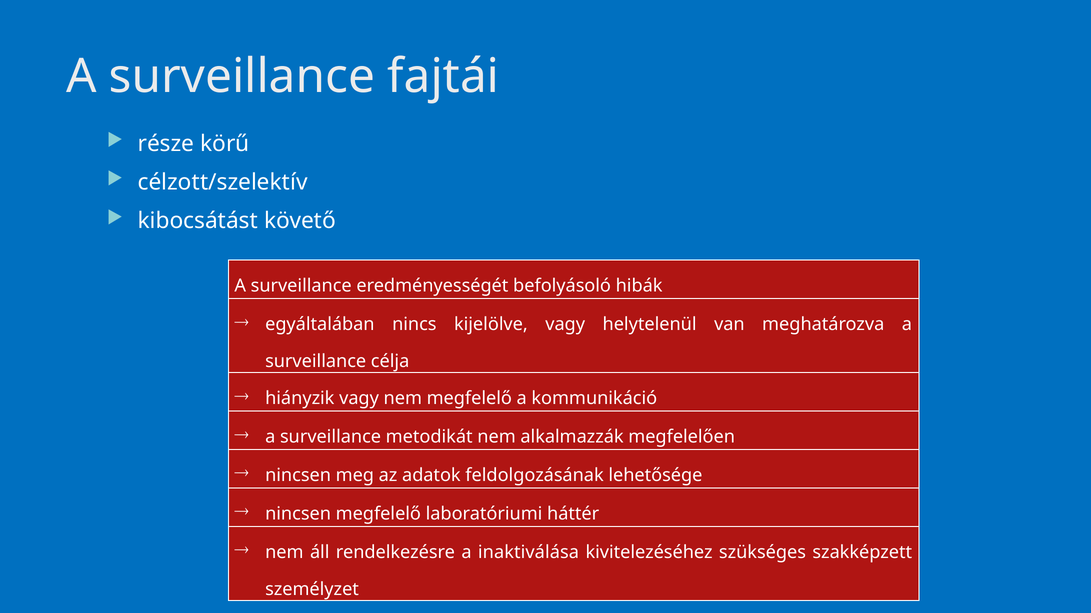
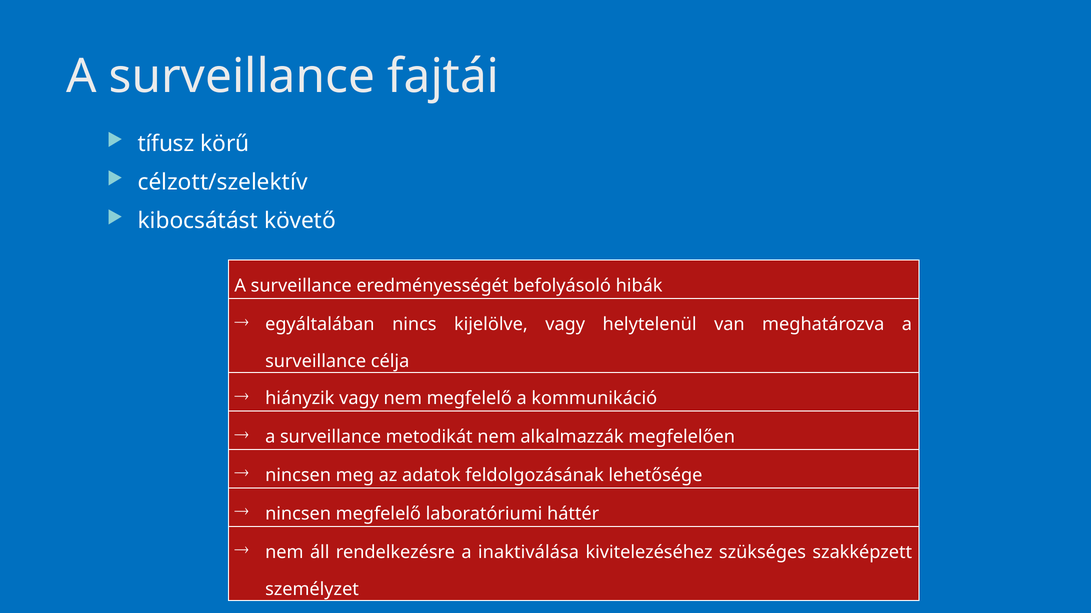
része: része -> tífusz (166, 144)
